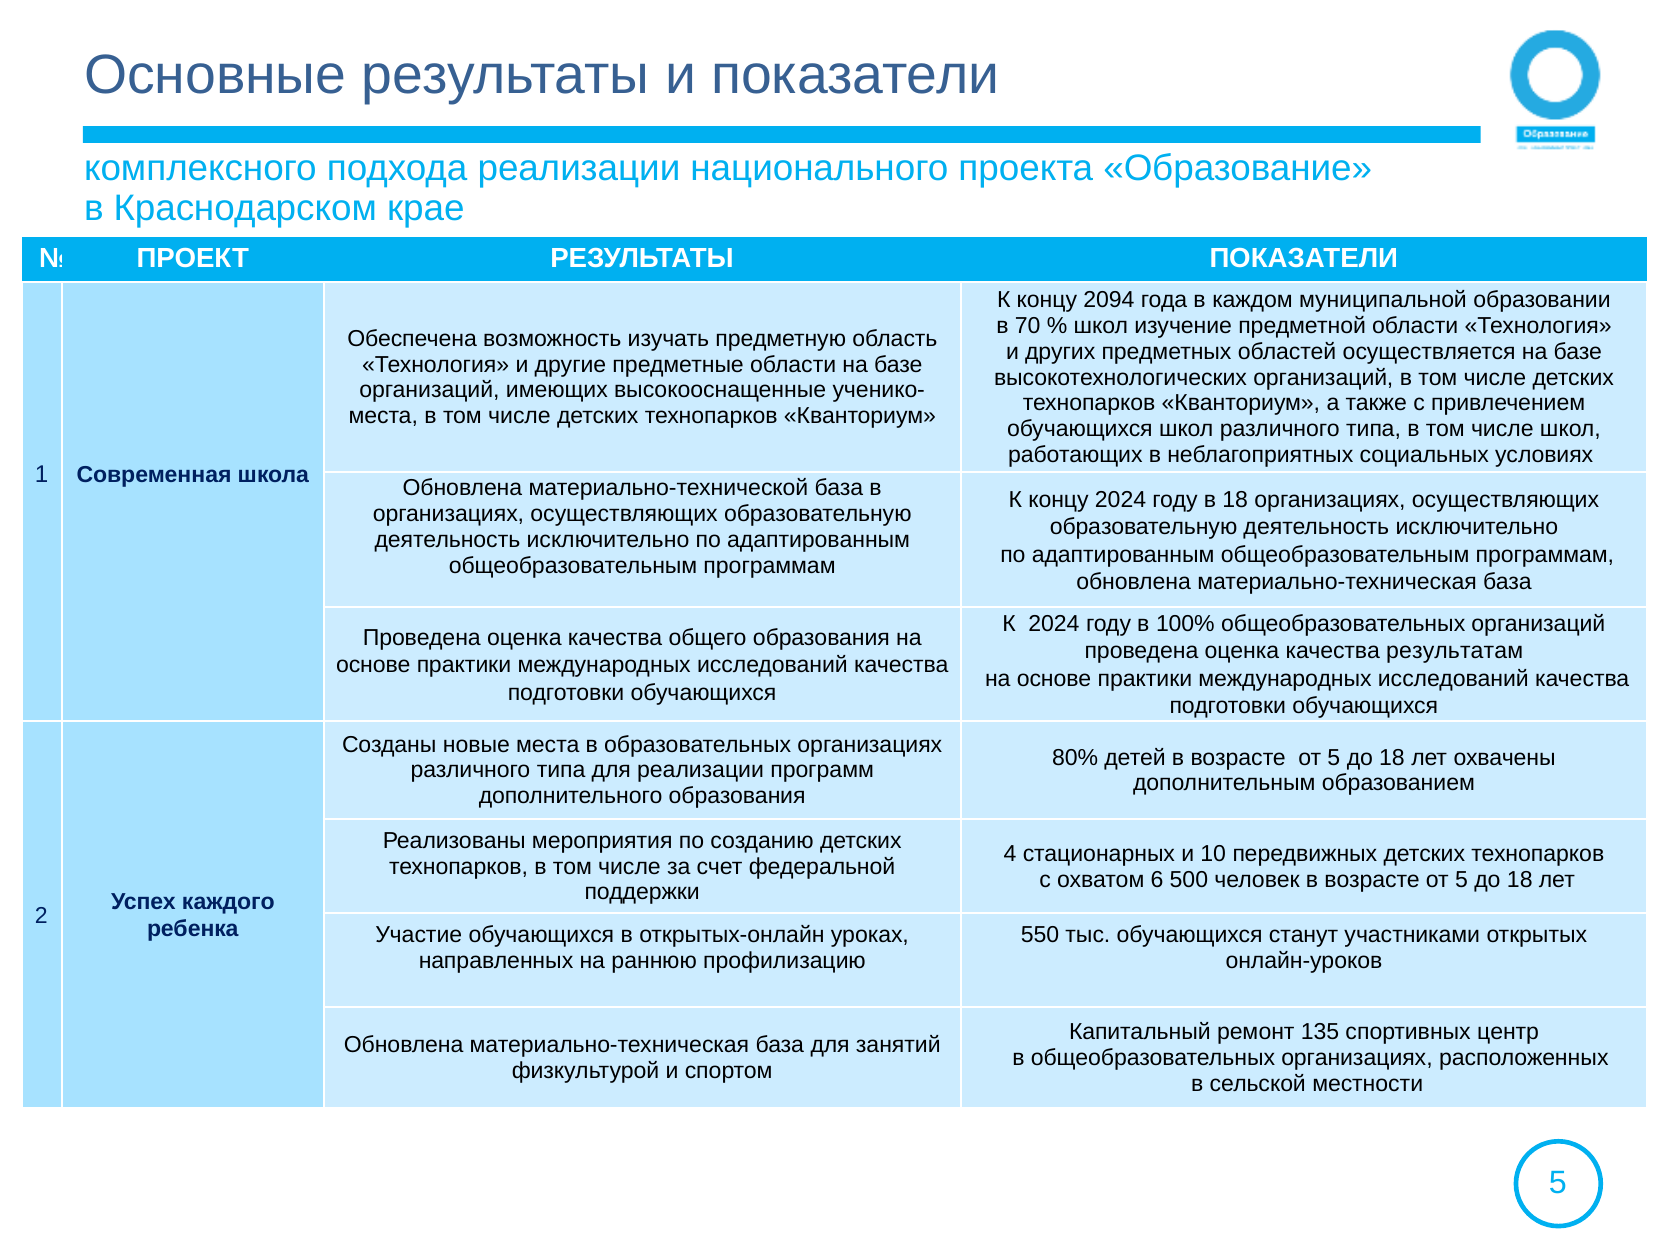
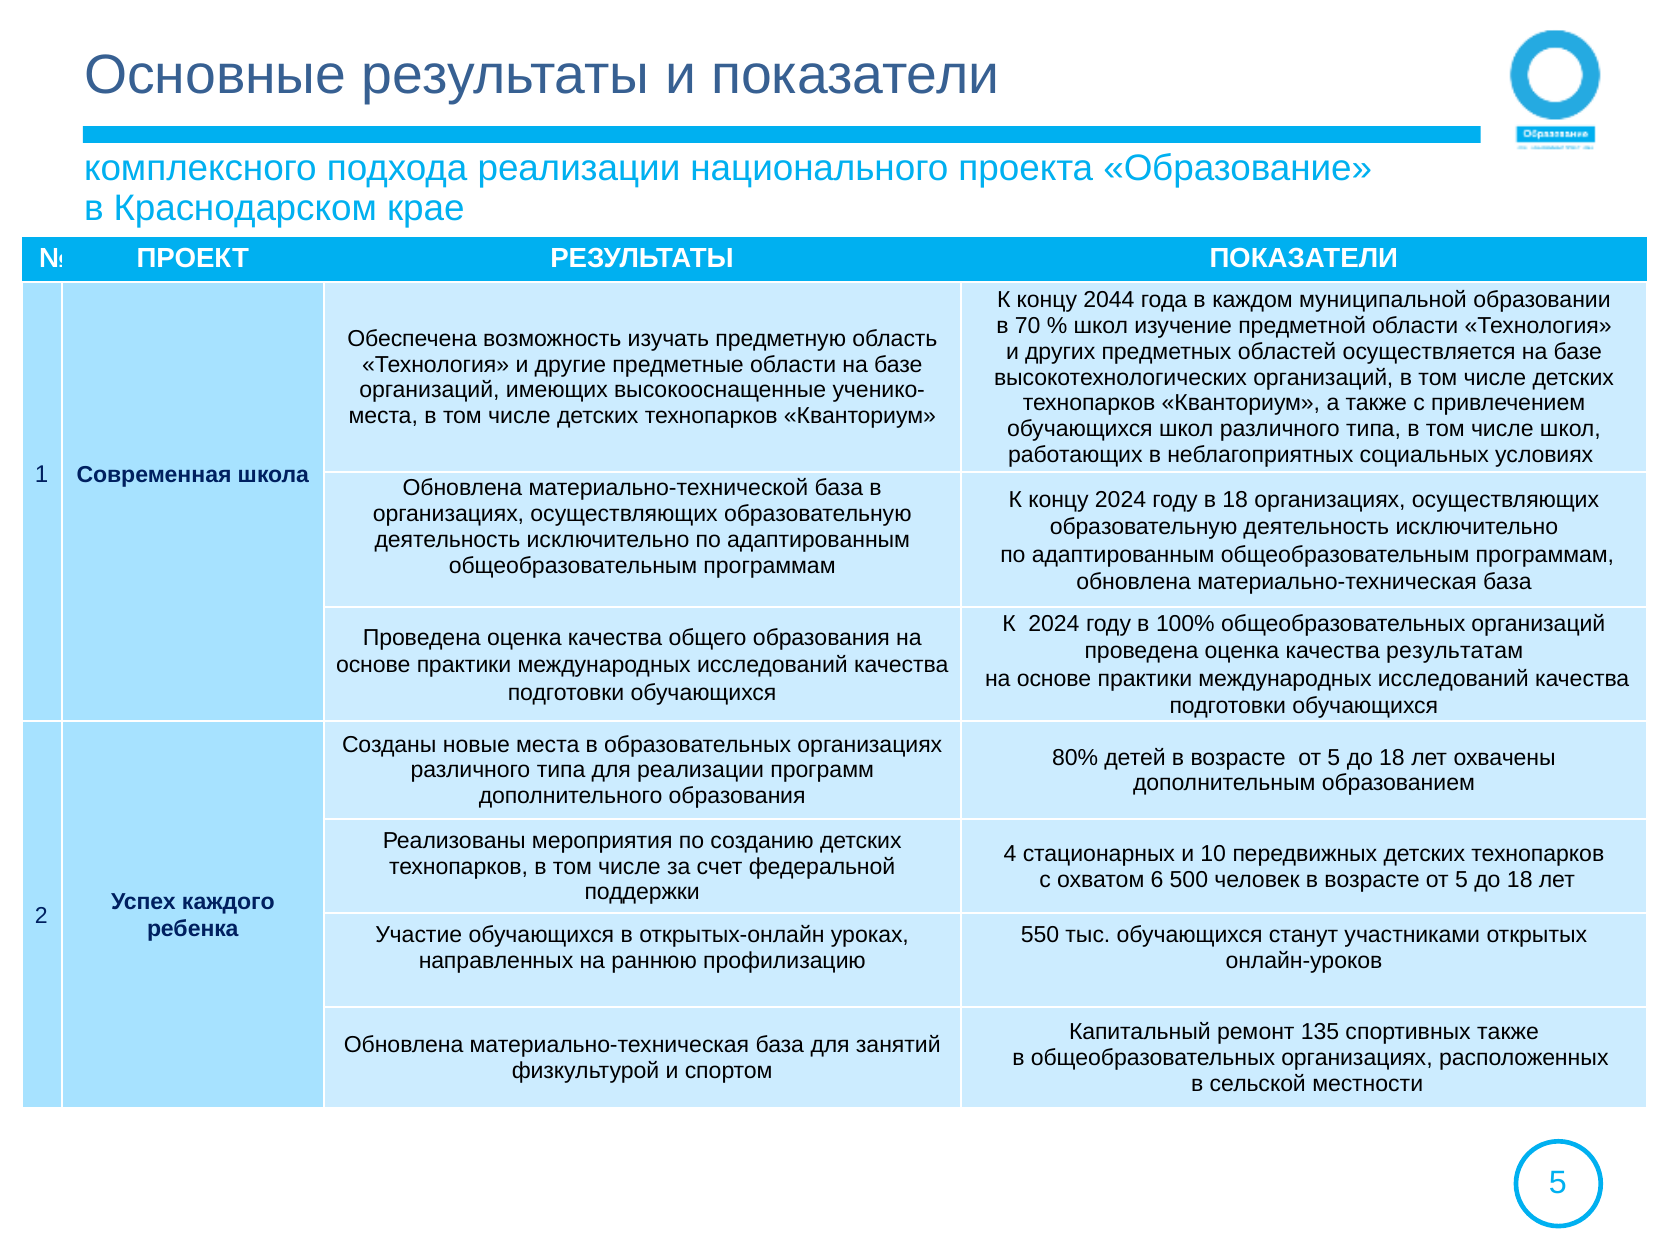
2094: 2094 -> 2044 (1109, 300)
спортивных центр: центр -> также (1508, 1032)
